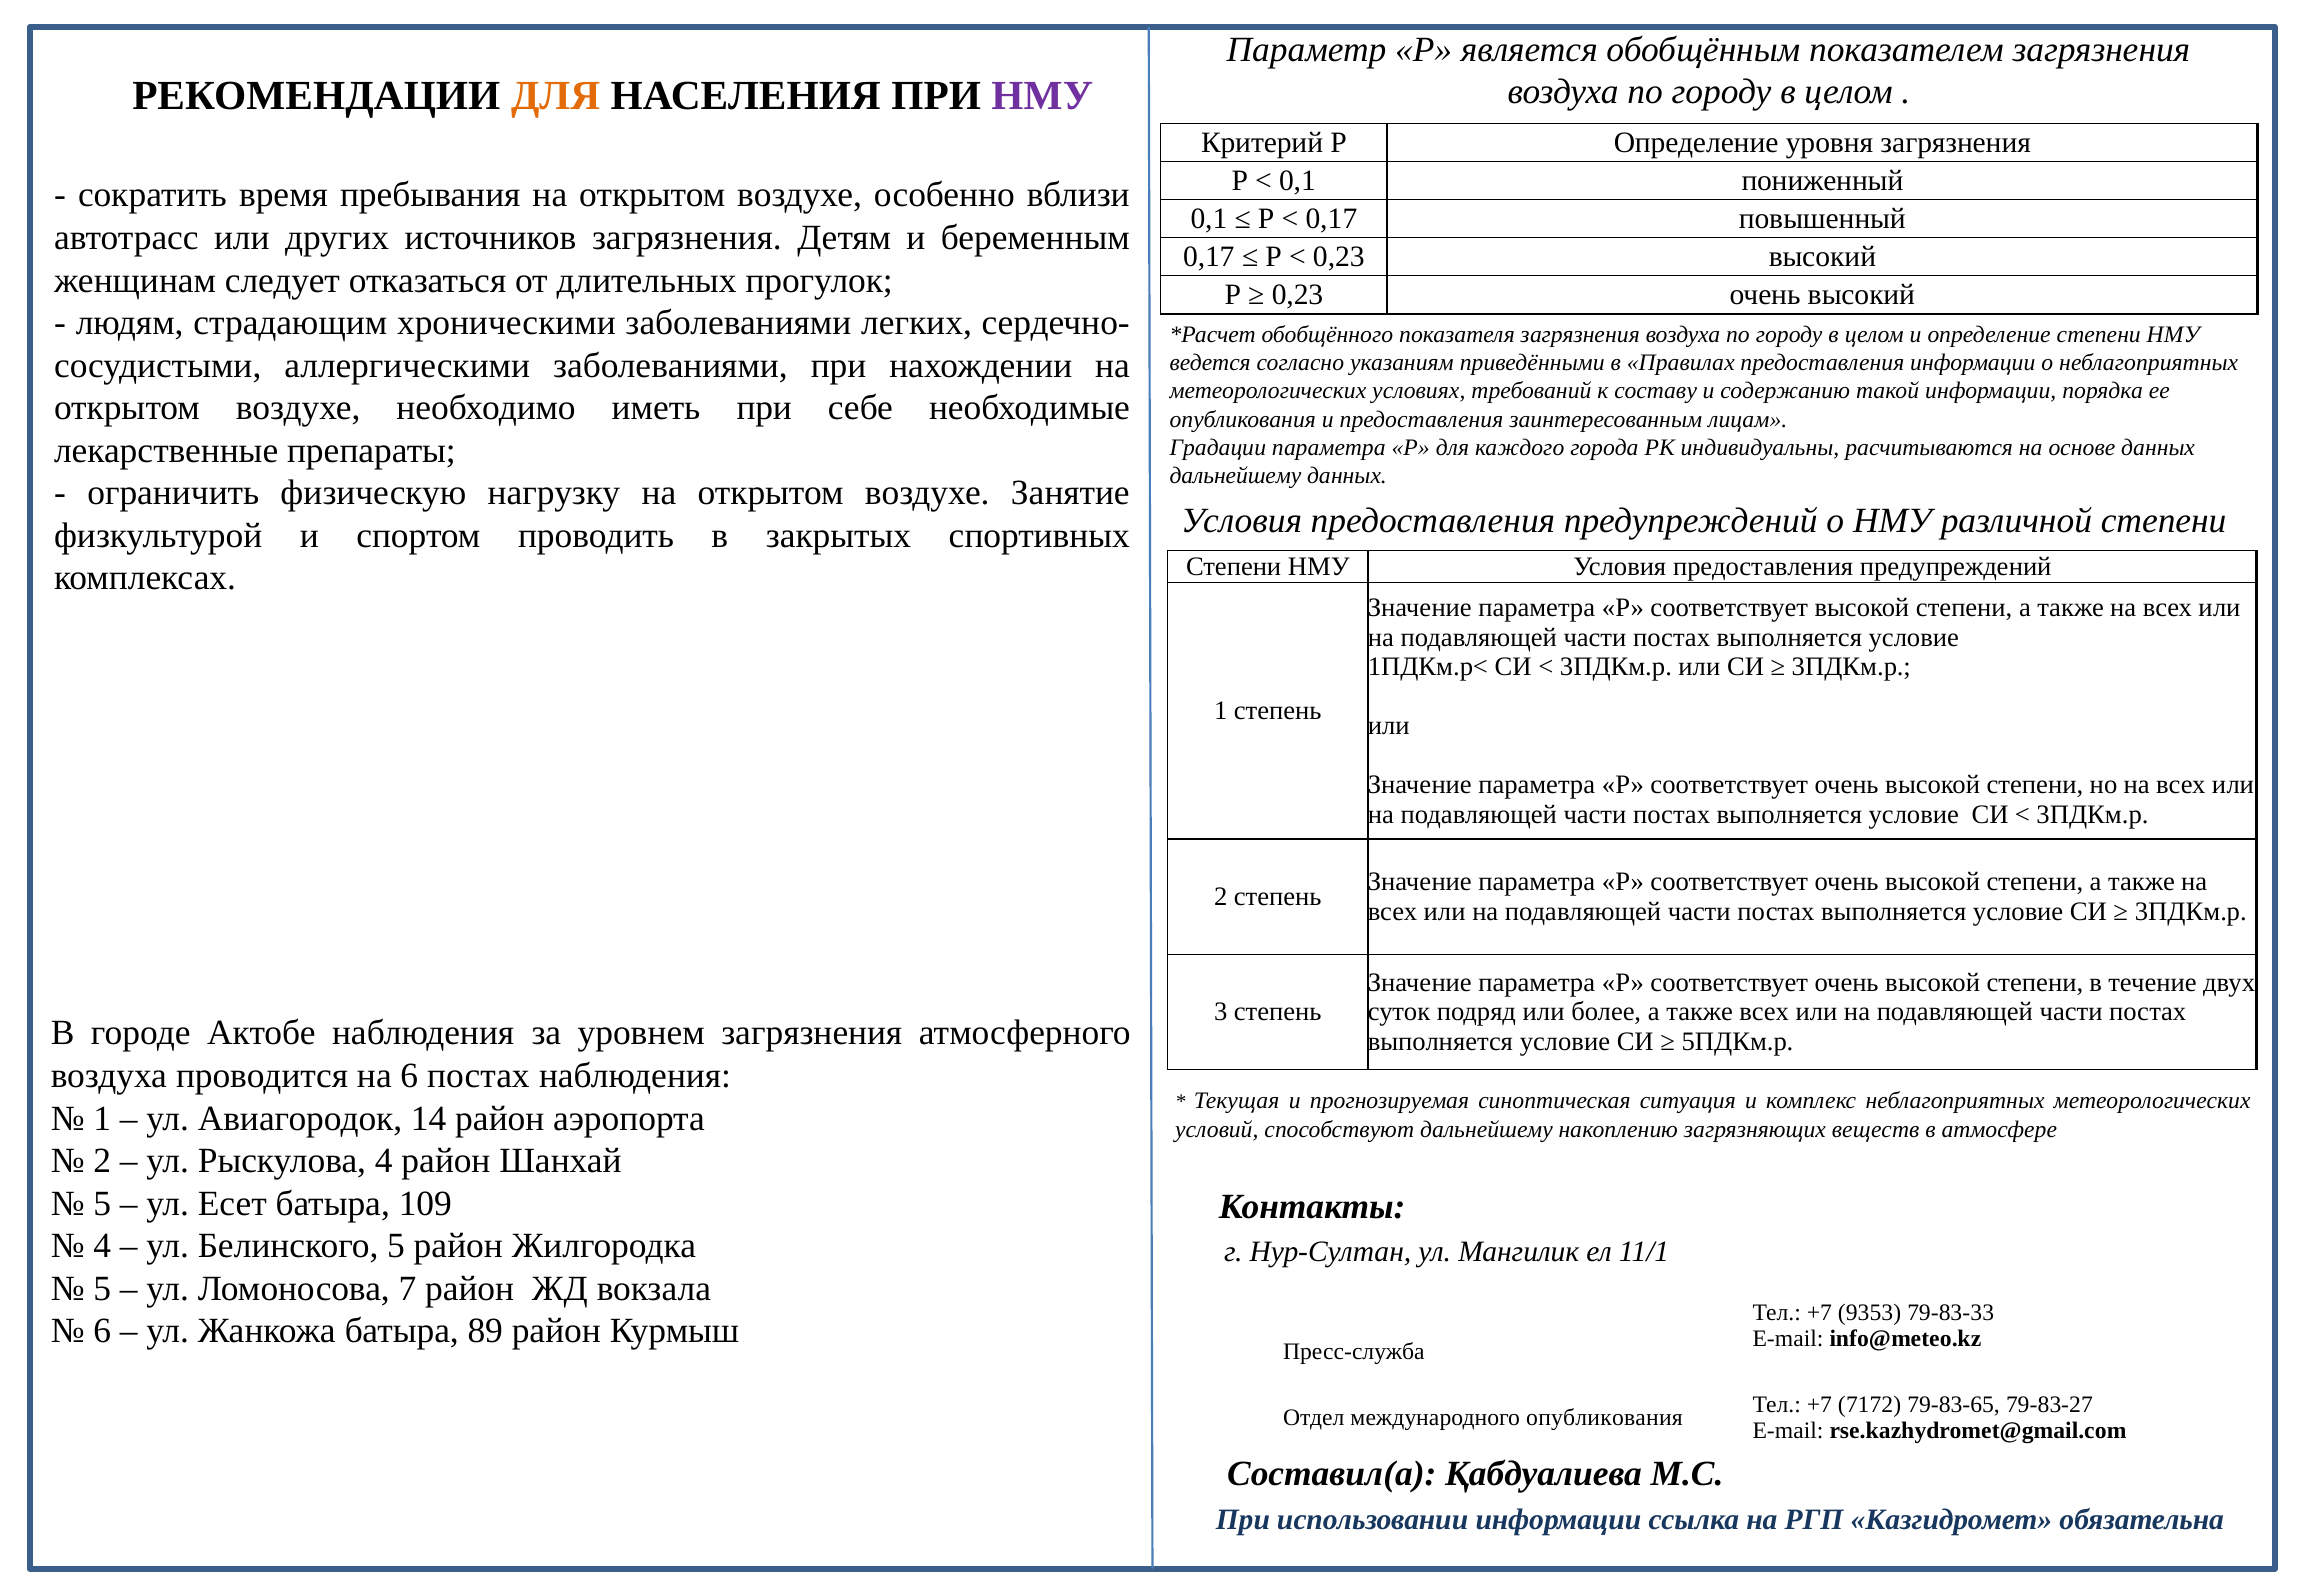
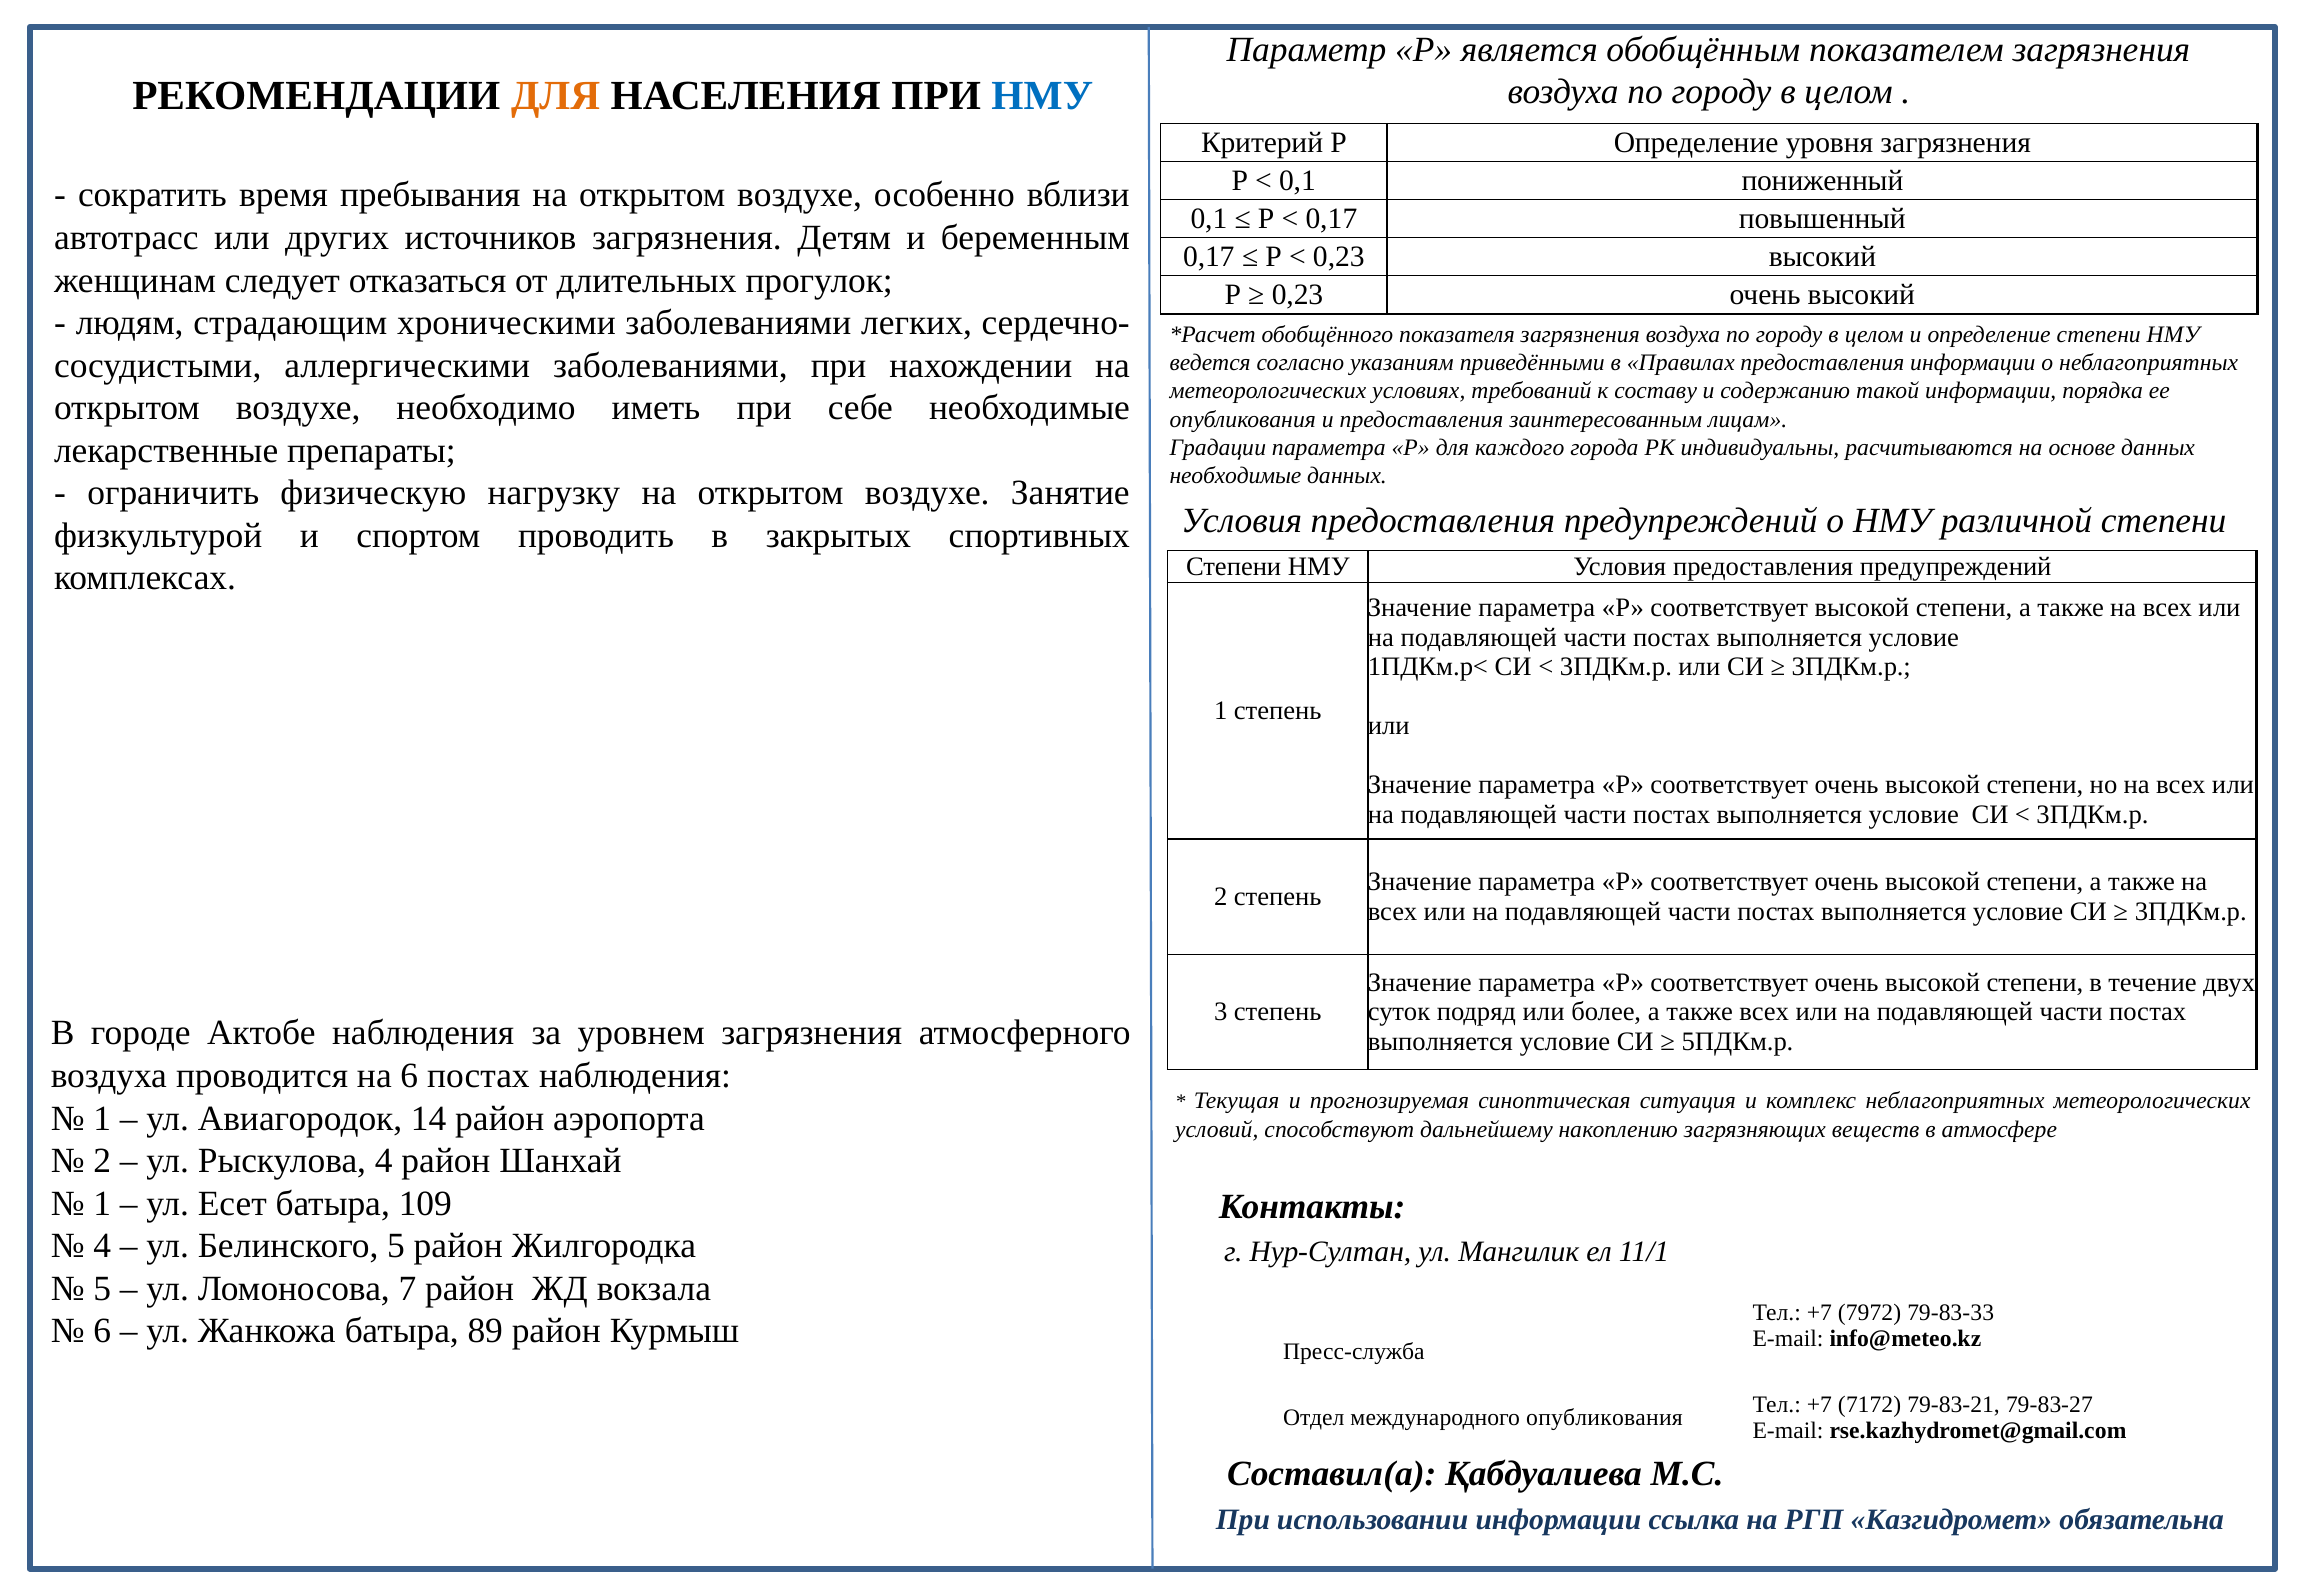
НМУ colour: purple -> blue (1042, 95)
дальнейшему: дальнейшему -> необходимые (1235, 476)
5: 5 -> 1 (102, 1203)
9353: 9353 -> 7972 (1870, 1312)
79-83-65: 79-83-65 -> 79-83-21 (1954, 1405)
